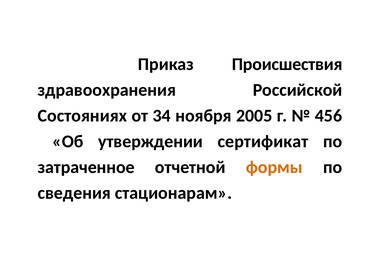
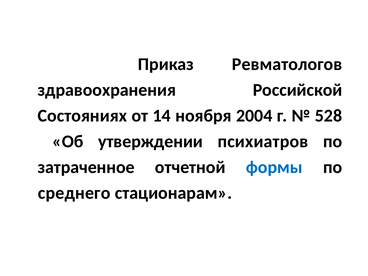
Происшествия: Происшествия -> Ревматологов (287, 64)
34: 34 -> 14 (162, 116)
2005: 2005 -> 2004 (254, 116)
456: 456 -> 528 (329, 116)
сертификат: сертификат -> психиатров (263, 141)
формы colour: orange -> blue (274, 167)
сведения: сведения -> среднего (74, 193)
